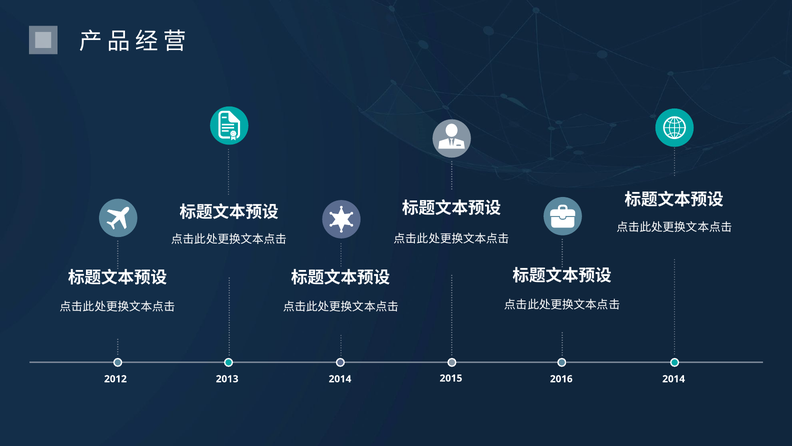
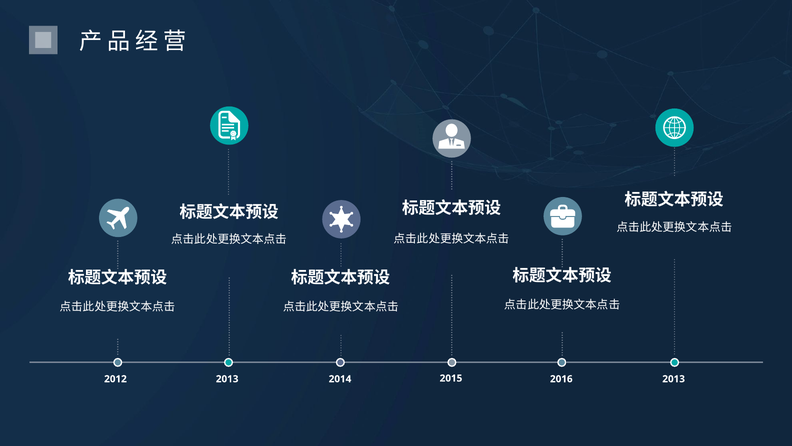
2014: 2014 -> 2013 (674, 379)
